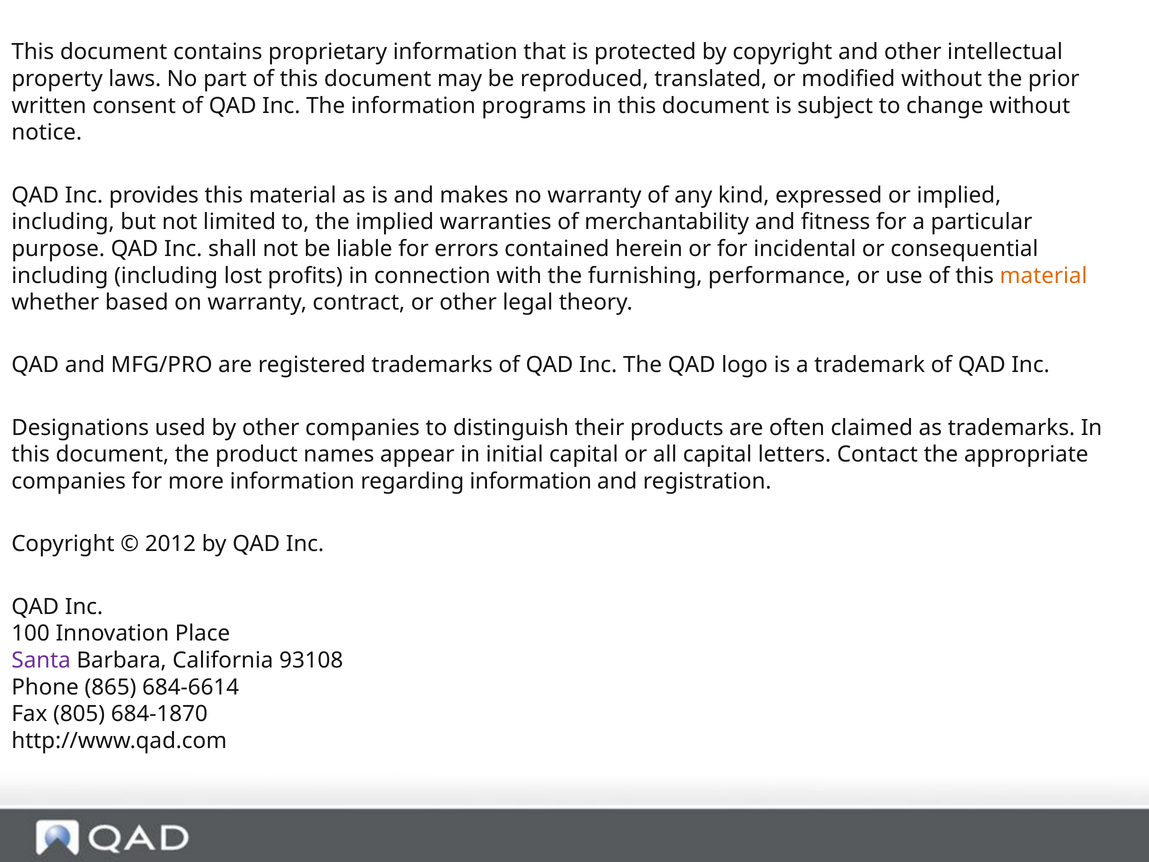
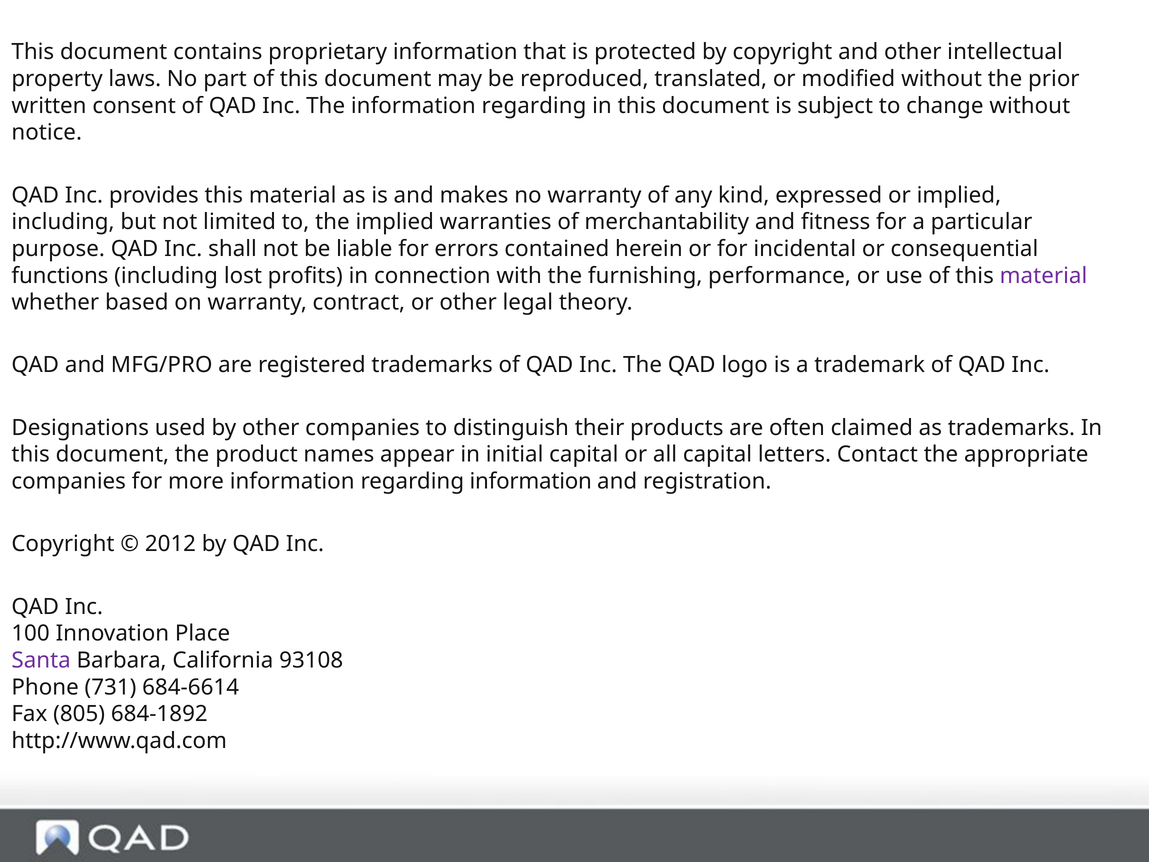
The information programs: programs -> regarding (534, 106)
including: including -> functions (60, 276)
material colour: orange -> purple (1043, 276)
865: 865 -> 731 (110, 687)
684-1870: 684-1870 -> 684-1892 (159, 714)
